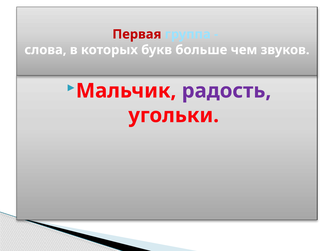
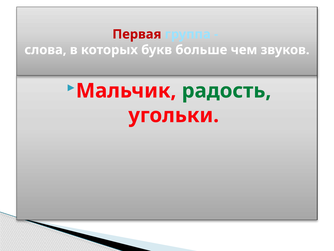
радость colour: purple -> green (226, 91)
